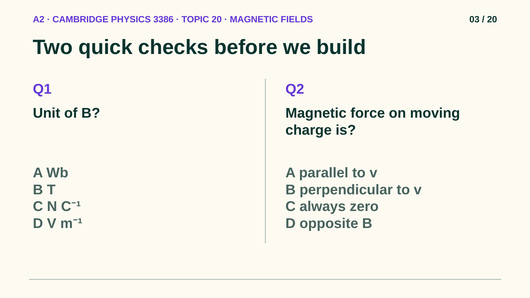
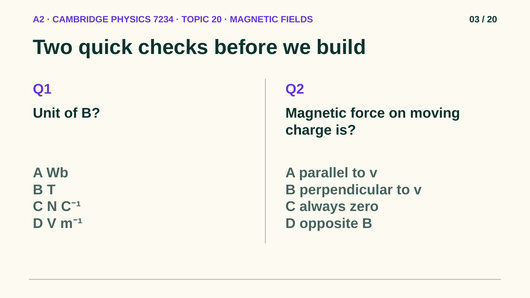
3386: 3386 -> 7234 (163, 20)
